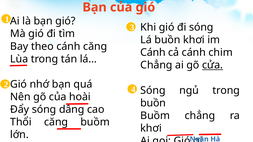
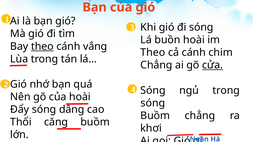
buồn khơi: khơi -> hoài (194, 40)
theo underline: none -> present (42, 46)
cánh căng: căng -> vắng (95, 46)
Cánh: Cánh -> Theo (153, 53)
buồn: buồn -> sóng (153, 103)
